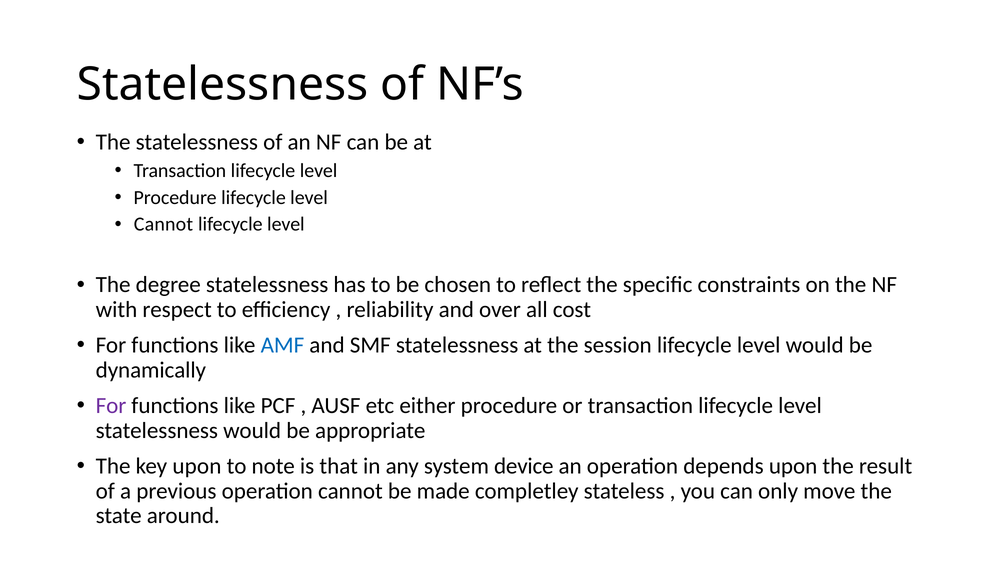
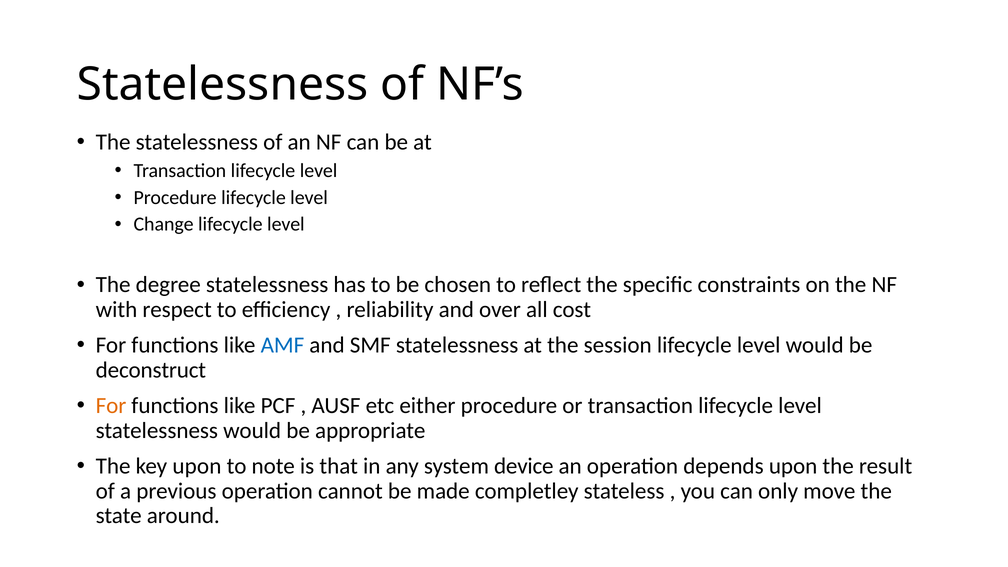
Cannot: Cannot -> Change (164, 224)
dynamically: dynamically -> deconstruct (151, 370)
For colour: purple -> orange (111, 406)
